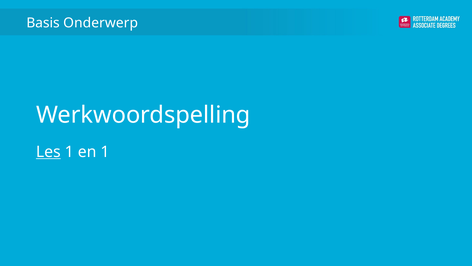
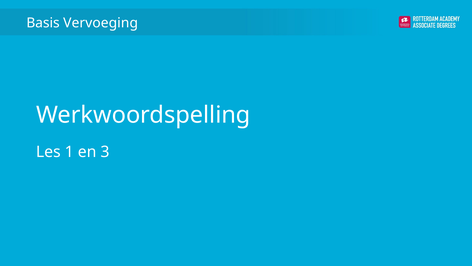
Onderwerp: Onderwerp -> Vervoeging (101, 23)
Les underline: present -> none (48, 152)
en 1: 1 -> 3 (105, 152)
